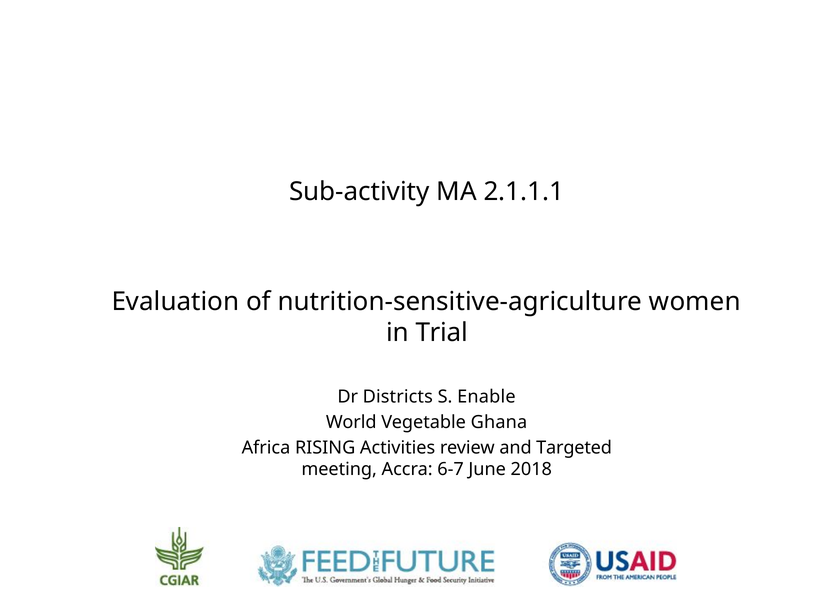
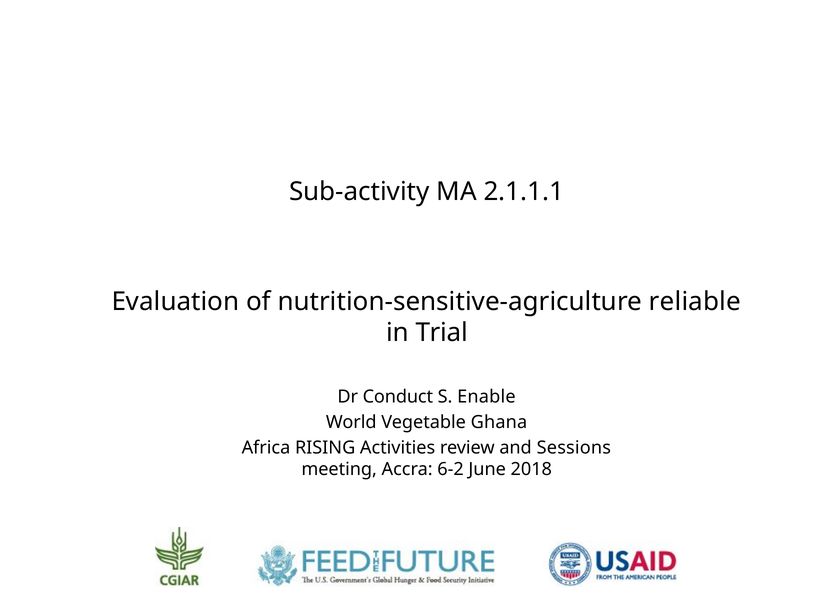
women: women -> reliable (695, 302)
Districts: Districts -> Conduct (398, 397)
Targeted: Targeted -> Sessions (574, 448)
6-7: 6-7 -> 6-2 (451, 470)
